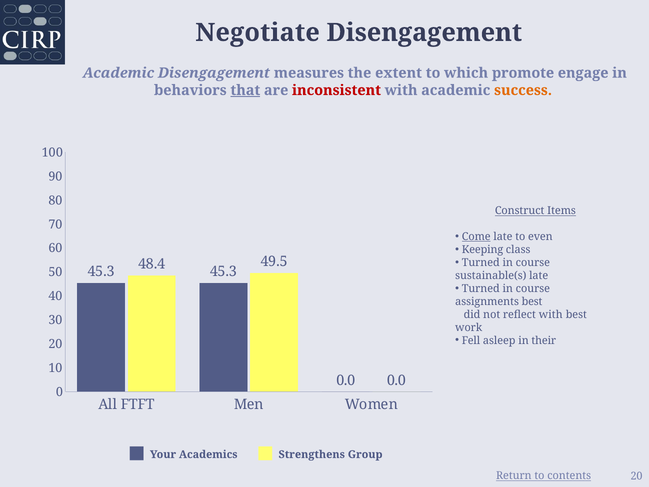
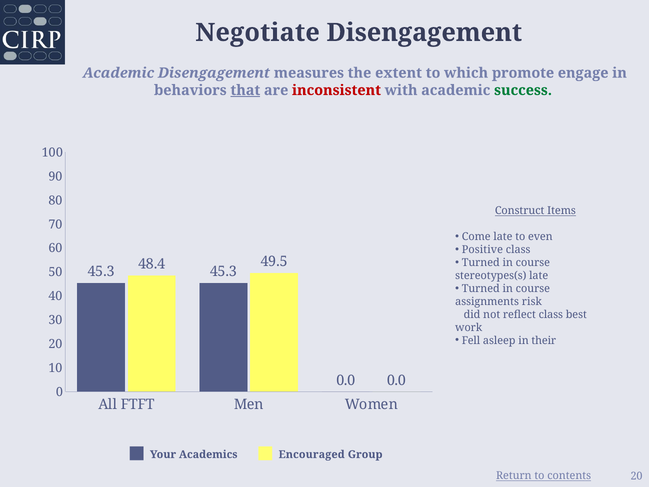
success colour: orange -> green (523, 90)
Come underline: present -> none (476, 236)
Keeping: Keeping -> Positive (482, 249)
sustainable(s: sustainable(s -> stereotypes(s (491, 275)
assignments best: best -> risk (532, 301)
reflect with: with -> class (551, 314)
Strengthens: Strengthens -> Encouraged (312, 454)
